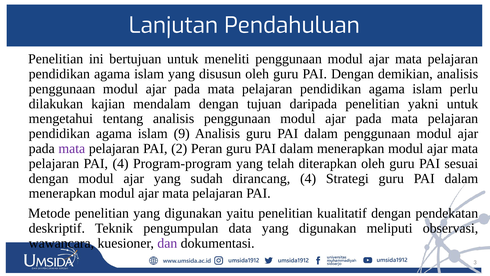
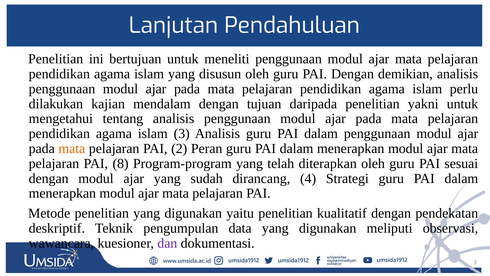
islam 9: 9 -> 3 (182, 134)
mata colour: purple -> orange (72, 148)
PAI 4: 4 -> 8 (121, 163)
